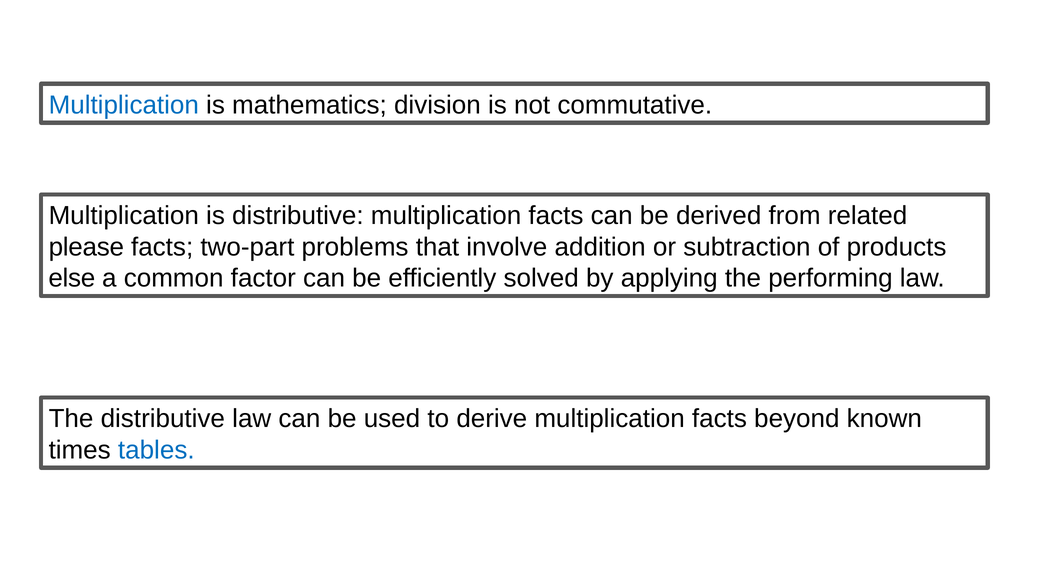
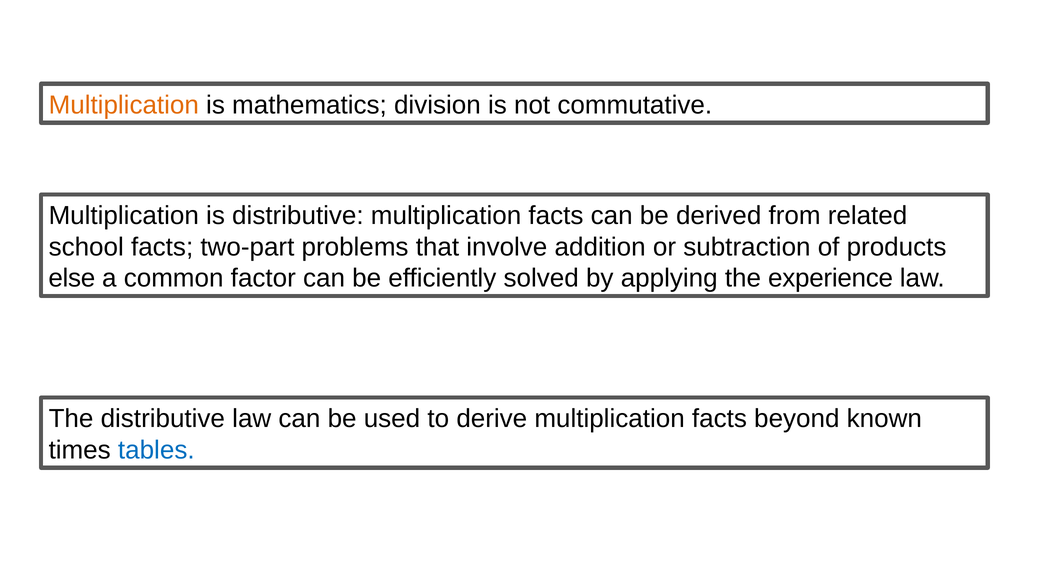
Multiplication colour: blue -> orange (124, 105)
please: please -> school (86, 247)
performing: performing -> experience (831, 278)
